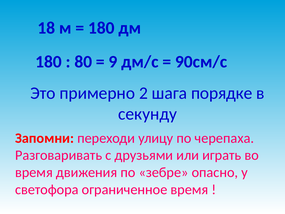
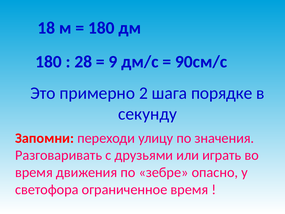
80: 80 -> 28 (83, 62)
черепаха: черепаха -> значения (224, 138)
